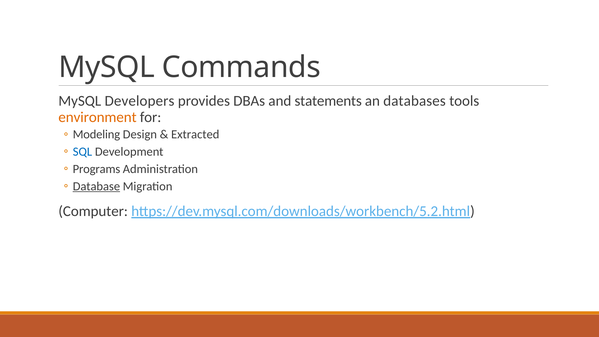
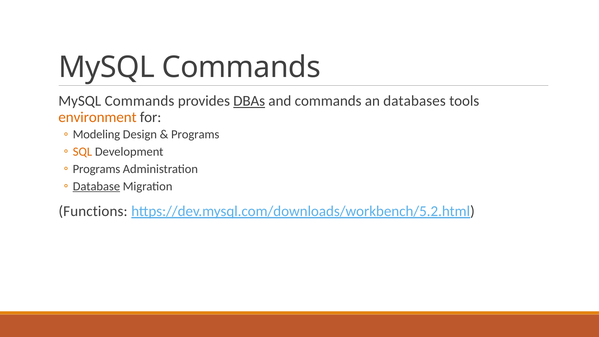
Developers: Developers -> Commands (139, 101)
DBAs underline: none -> present (249, 101)
and statements: statements -> commands (328, 101)
Extracted: Extracted -> Programs (195, 134)
SQL colour: blue -> orange (82, 152)
Computer: Computer -> Functions (93, 211)
